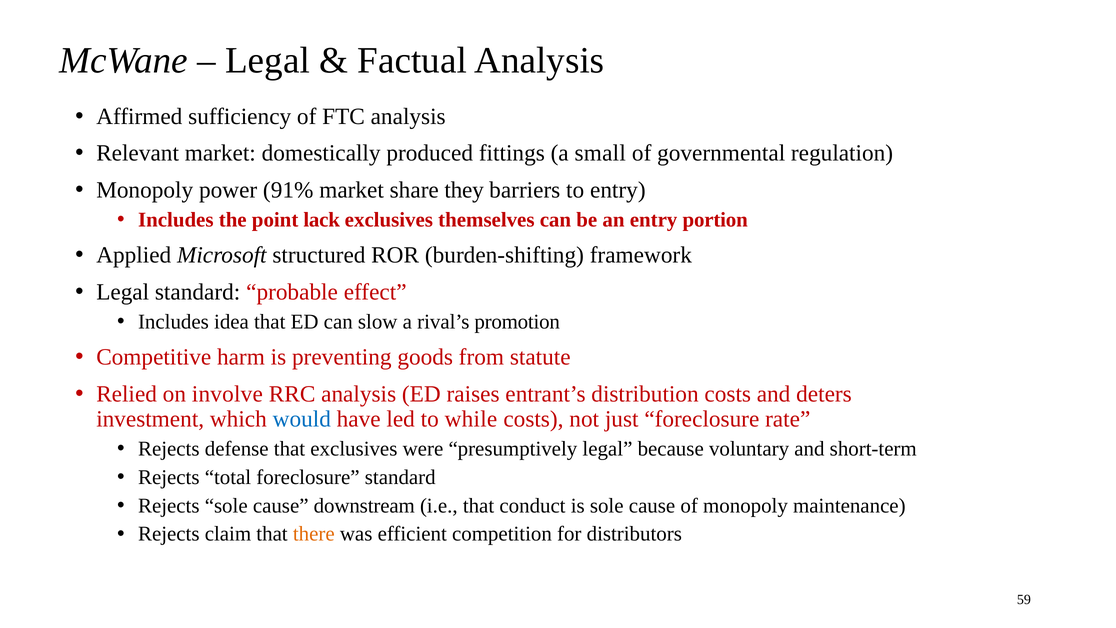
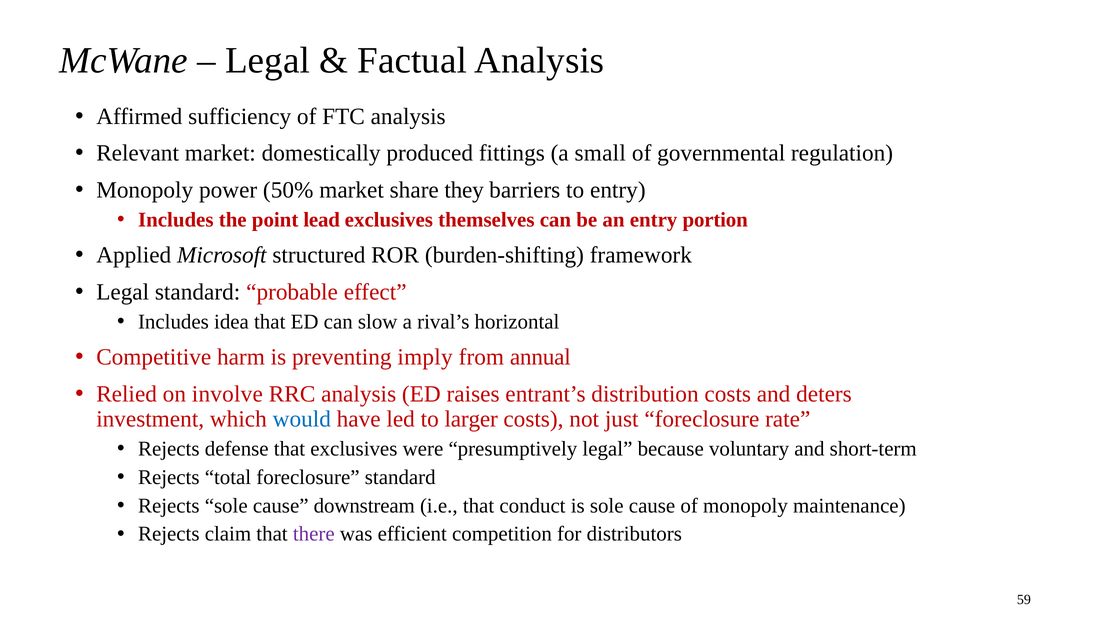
91%: 91% -> 50% (288, 190)
lack: lack -> lead (322, 220)
promotion: promotion -> horizontal (517, 321)
goods: goods -> imply (425, 357)
statute: statute -> annual (540, 357)
while: while -> larger (471, 419)
there colour: orange -> purple (314, 534)
